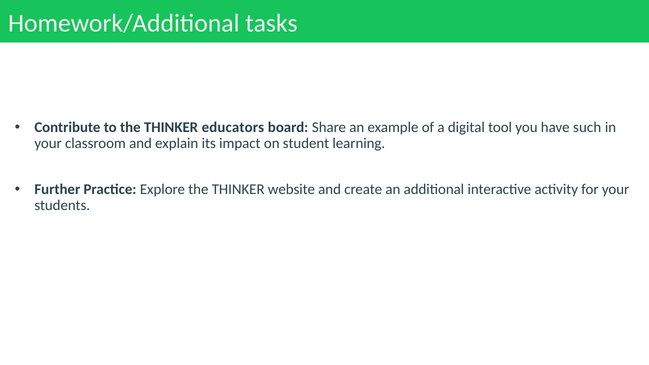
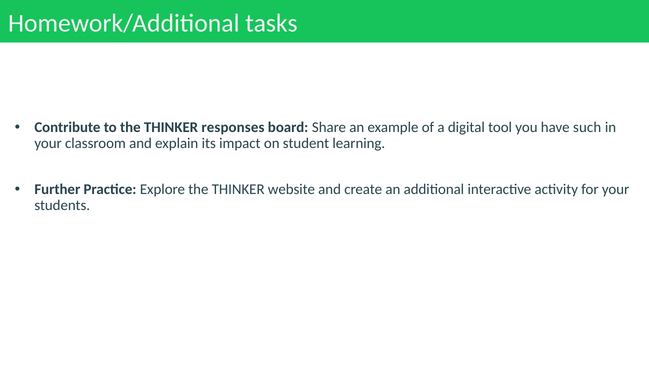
educators: educators -> responses (233, 128)
